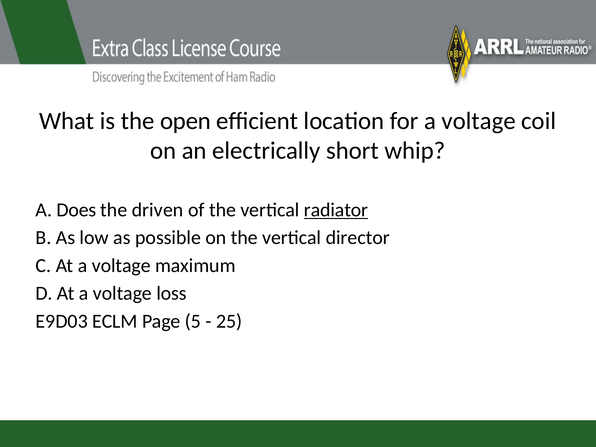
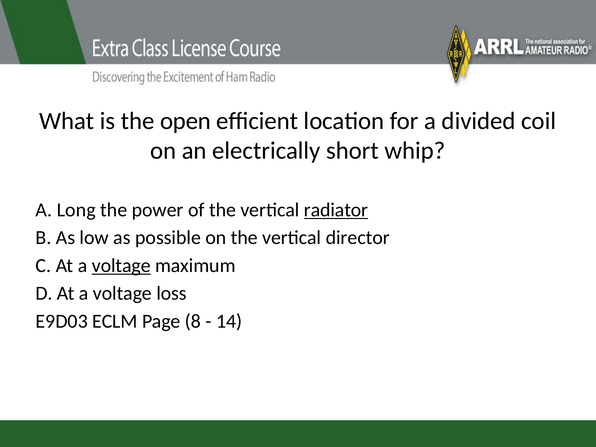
for a voltage: voltage -> divided (479, 121)
Does: Does -> Long (76, 210)
driven: driven -> power (158, 210)
voltage underline: none -> present (121, 266)
5: 5 -> 8 (193, 321)
25: 25 -> 14 (229, 321)
